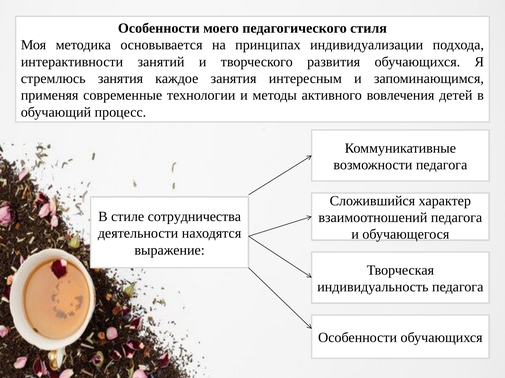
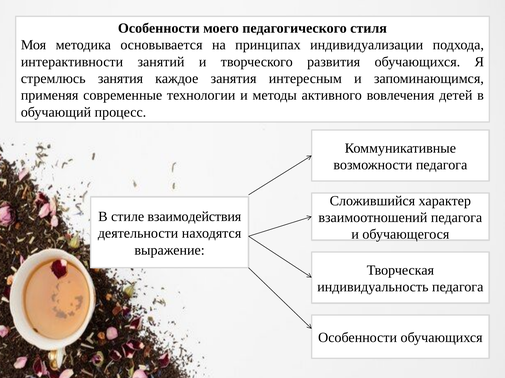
сотрудничества: сотрудничества -> взаимодействия (194, 217)
